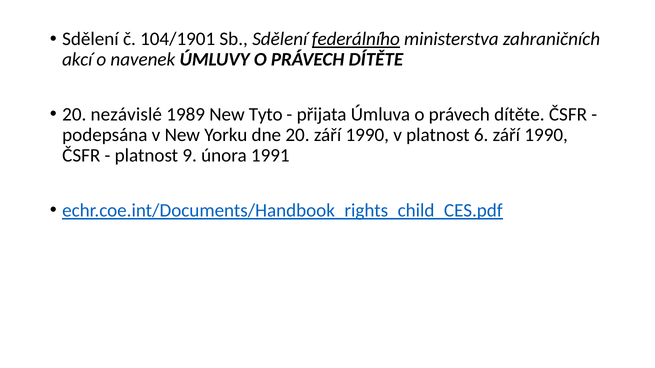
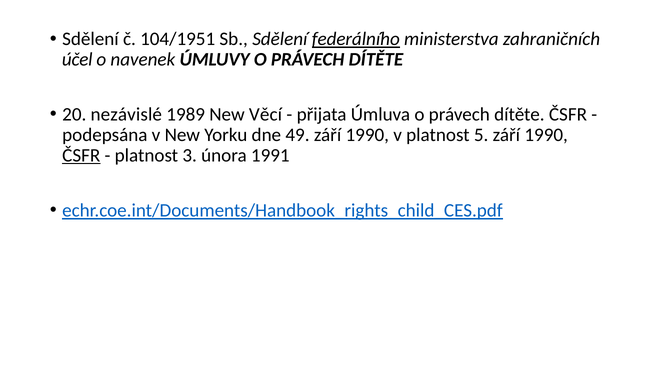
104/1901: 104/1901 -> 104/1951 (178, 39)
akcí: akcí -> účel (77, 60)
Tyto: Tyto -> Věcí (266, 114)
dne 20: 20 -> 49 (298, 135)
6: 6 -> 5 (481, 135)
ČSFR underline: none -> present (81, 156)
9: 9 -> 3 (190, 156)
